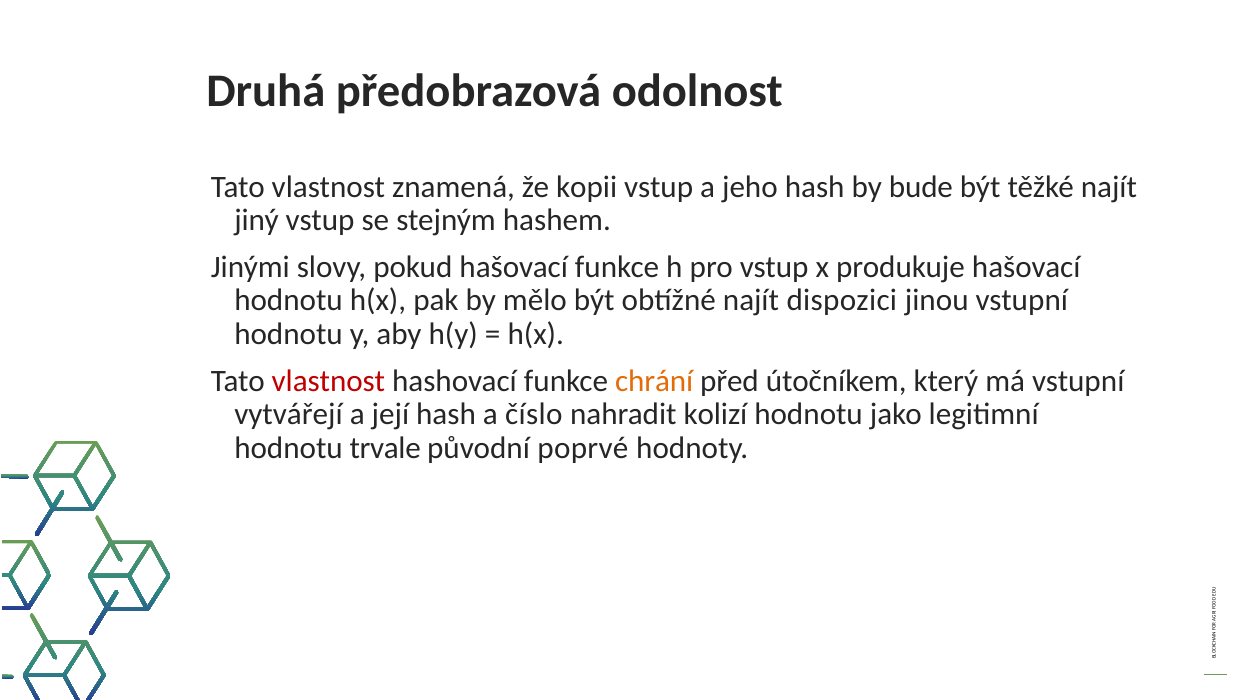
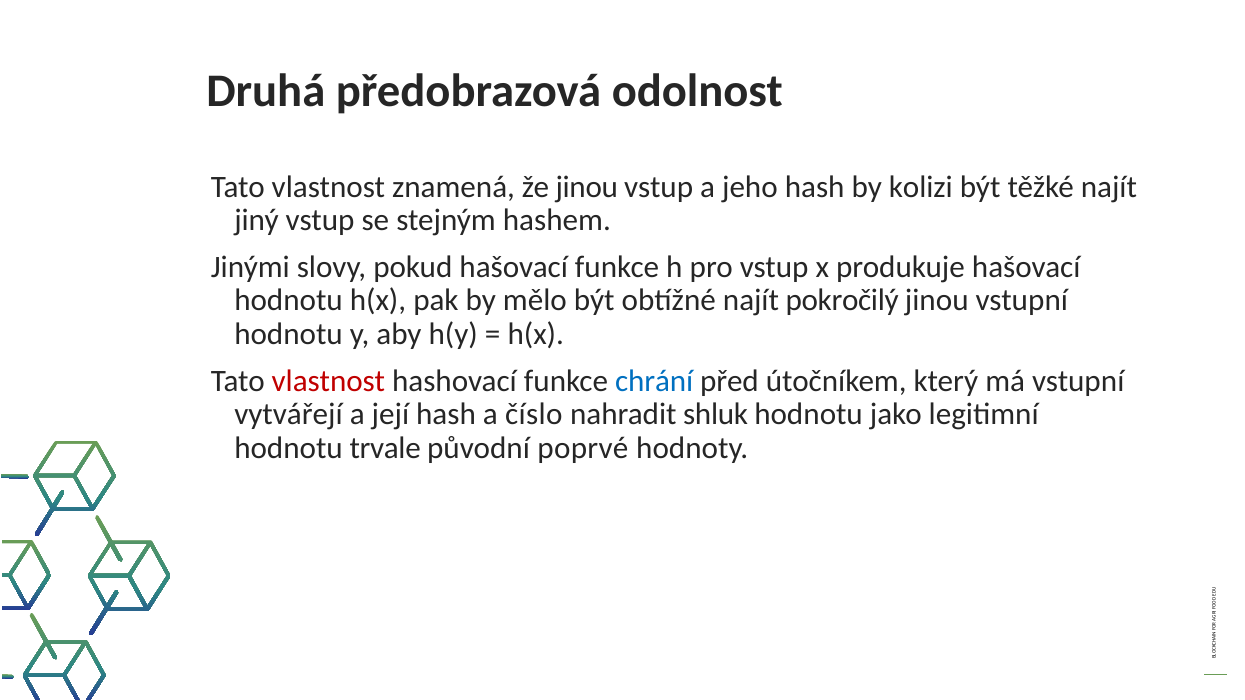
že kopii: kopii -> jinou (587, 187)
bude: bude -> kolizi (921, 187)
dispozici: dispozici -> pokročilý (842, 301)
chrání colour: orange -> blue (654, 381)
kolizí: kolizí -> shluk (716, 415)
